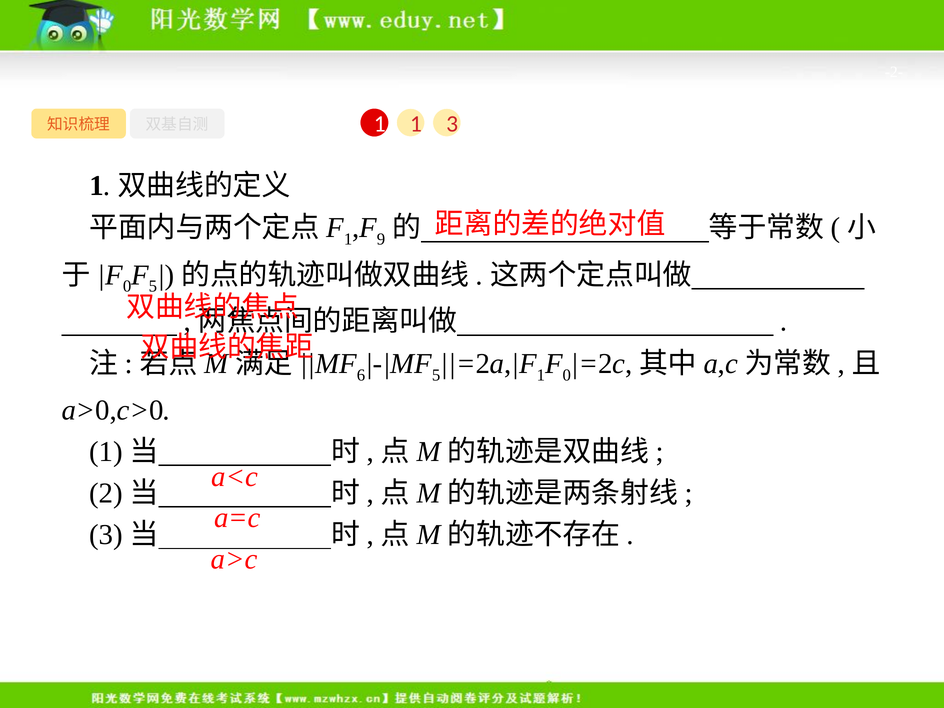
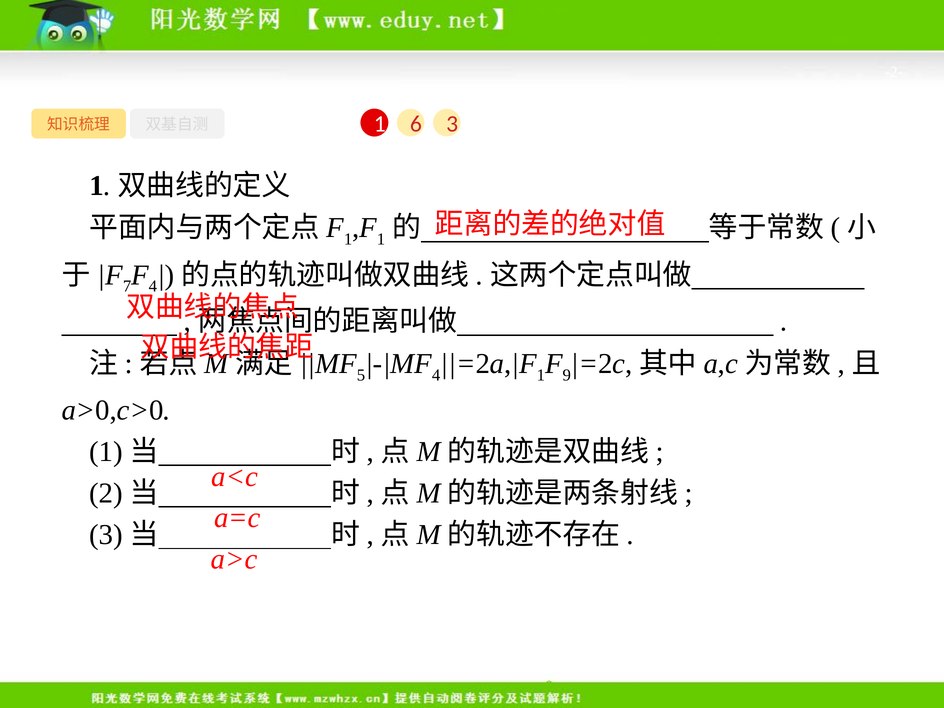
1: 1 -> 6 (416, 124)
9: 9 -> 1 (381, 239)
0: 0 -> 7 (127, 286)
5: 5 -> 4 (153, 286)
6: 6 -> 5 (361, 375)
5: 5 -> 4 (436, 375)
0: 0 -> 9 (567, 375)
